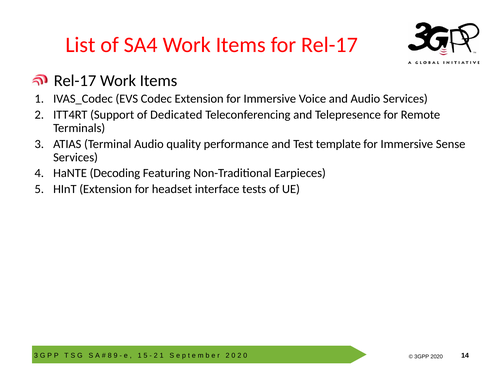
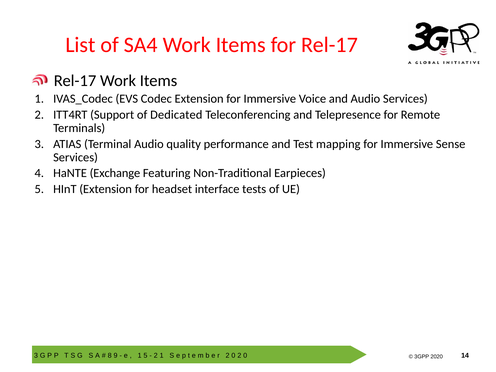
template: template -> mapping (338, 144)
Decoding: Decoding -> Exchange (115, 173)
